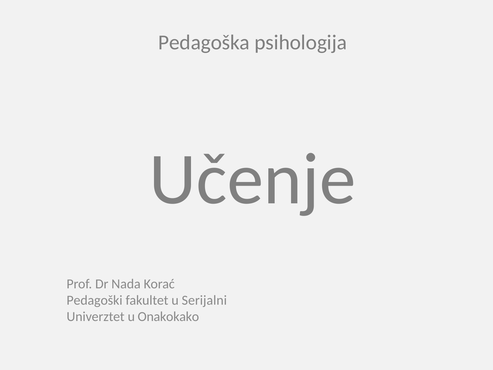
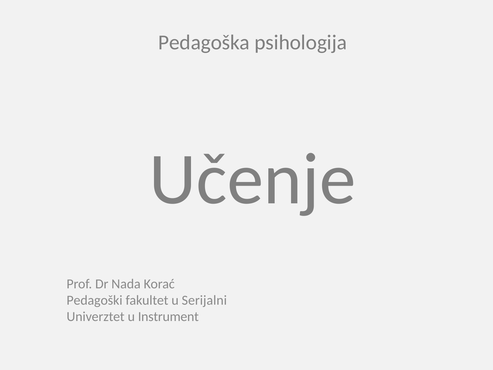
Onakokako: Onakokako -> Instrument (168, 317)
